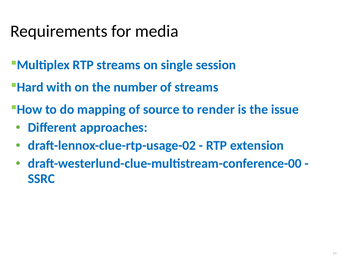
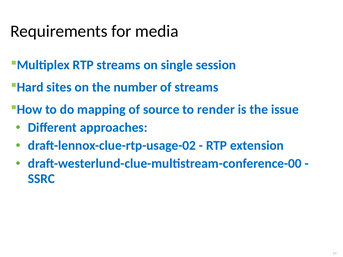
with: with -> sites (59, 87)
